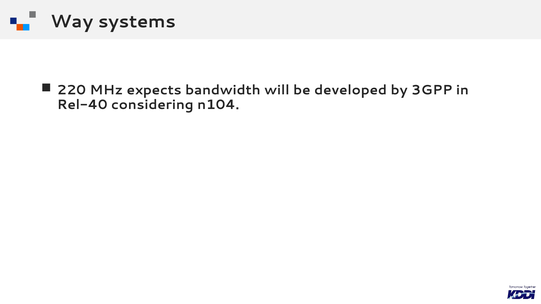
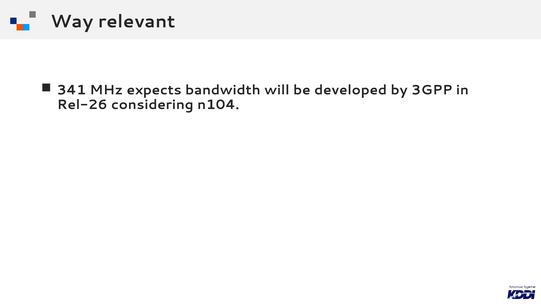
systems: systems -> relevant (137, 22)
220: 220 -> 341 (72, 90)
Rel-40: Rel-40 -> Rel-26 (82, 105)
